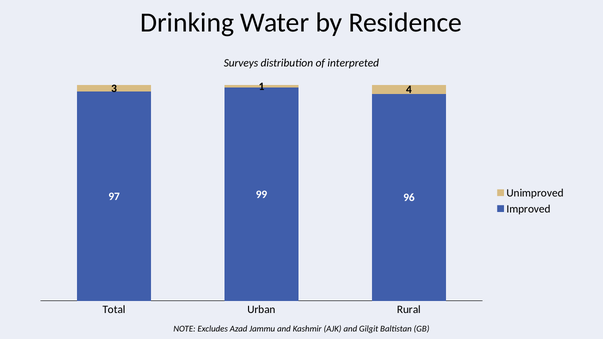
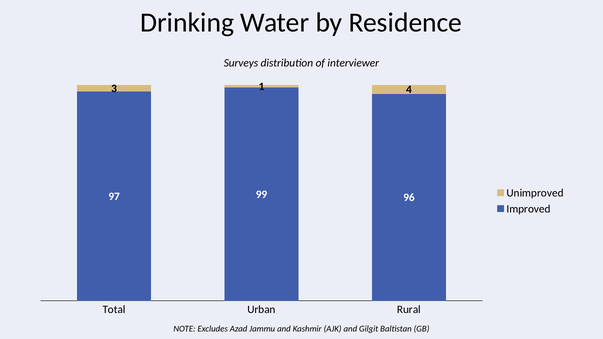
interpreted: interpreted -> interviewer (353, 63)
